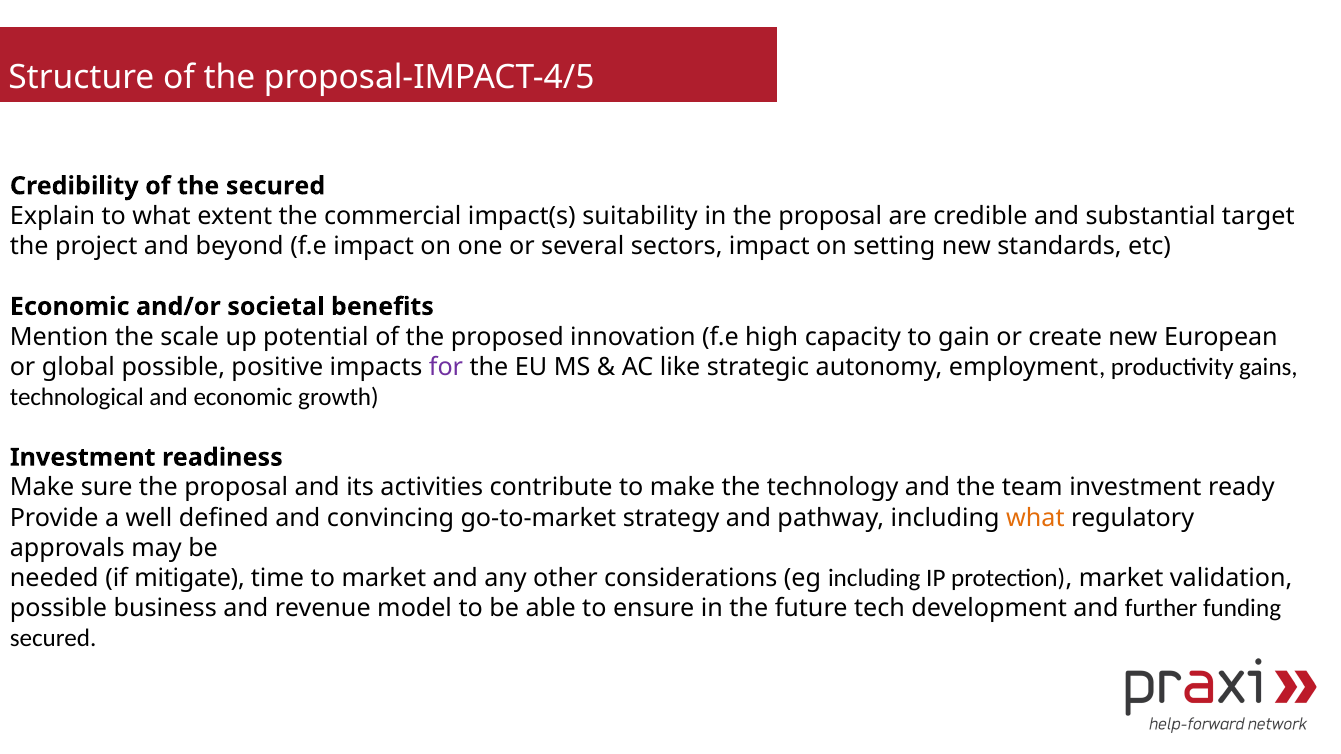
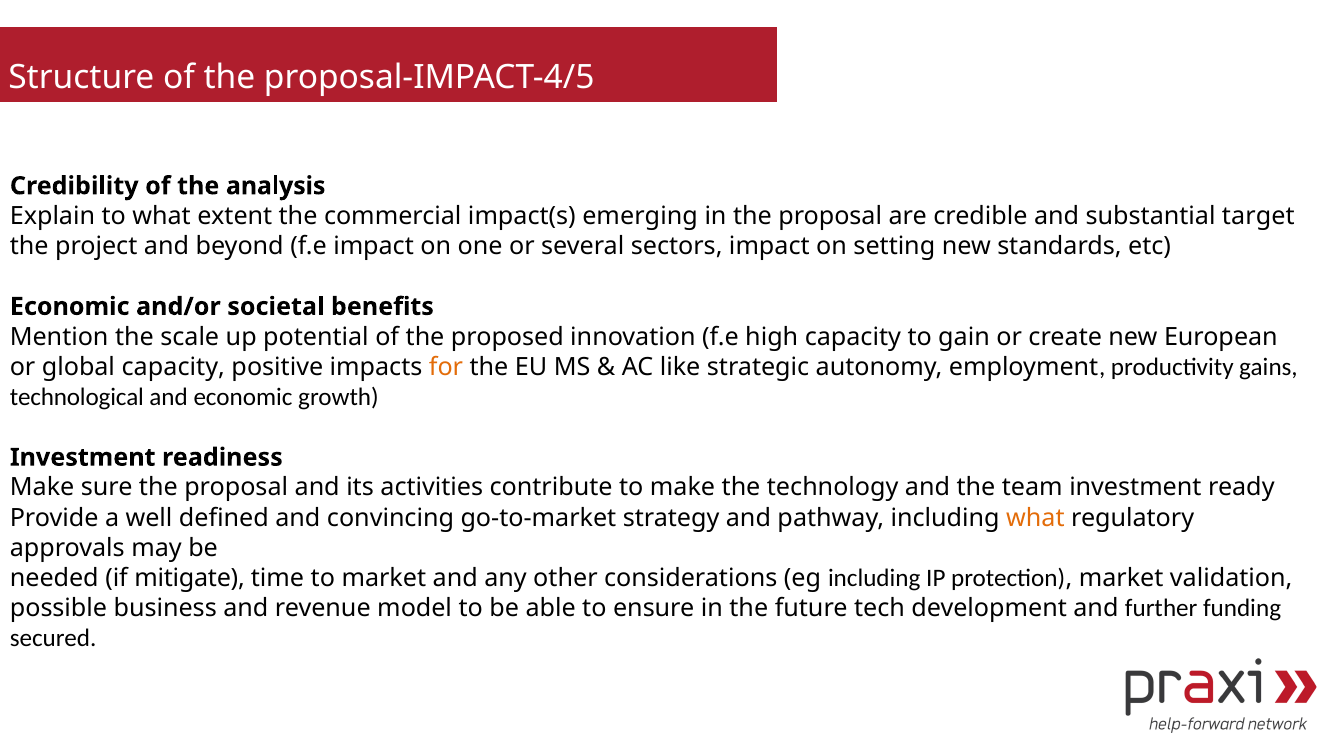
the secured: secured -> analysis (276, 186)
suitability: suitability -> emerging (640, 216)
global possible: possible -> capacity (173, 367)
for colour: purple -> orange (446, 367)
